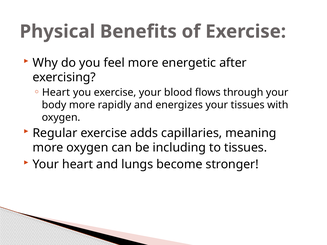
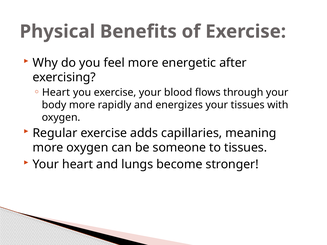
including: including -> someone (179, 148)
